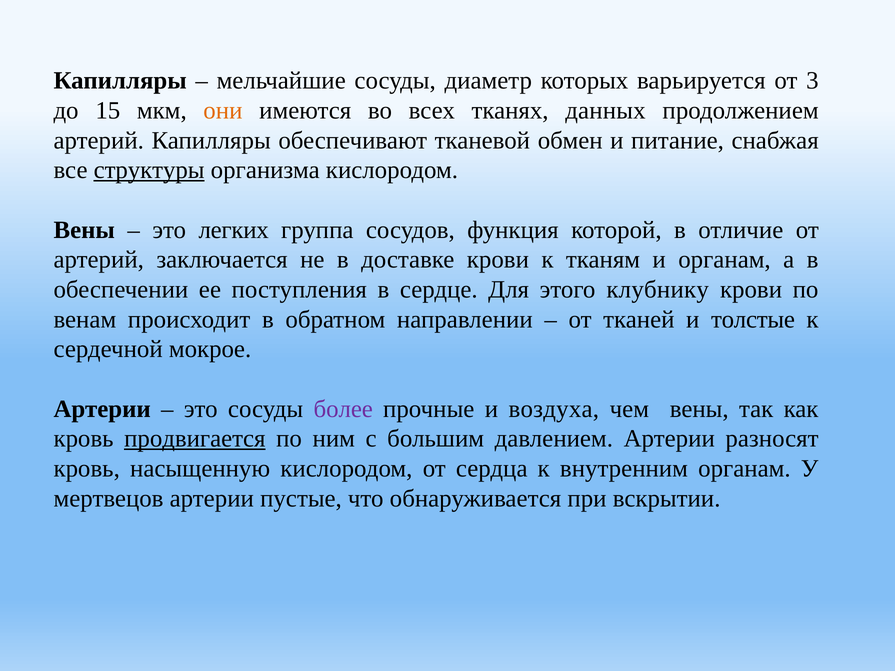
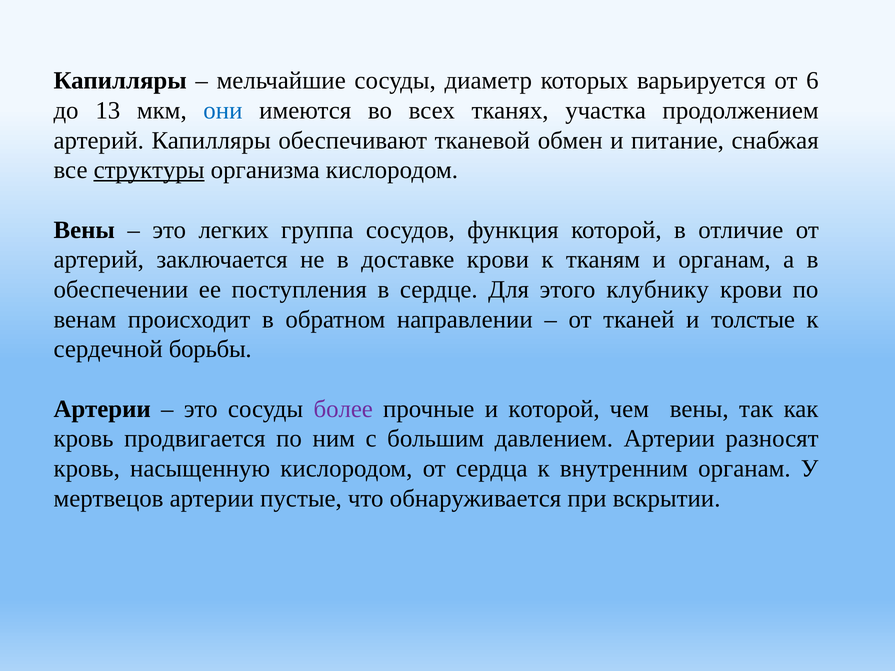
3: 3 -> 6 (812, 81)
15: 15 -> 13 (108, 111)
они colour: orange -> blue (223, 111)
данных: данных -> участка (606, 111)
мокрое: мокрое -> борьбы (210, 349)
и воздуха: воздуха -> которой (554, 409)
продвигается underline: present -> none (195, 439)
